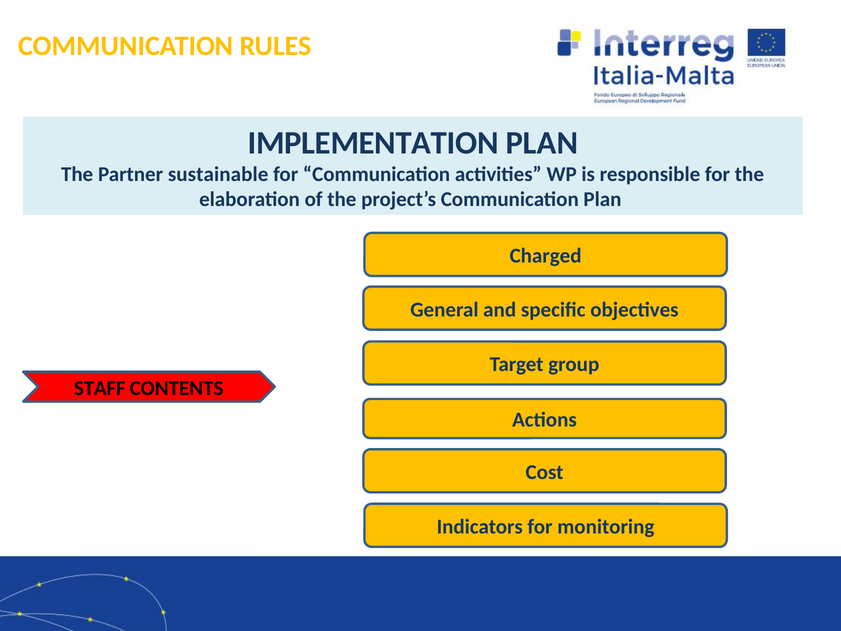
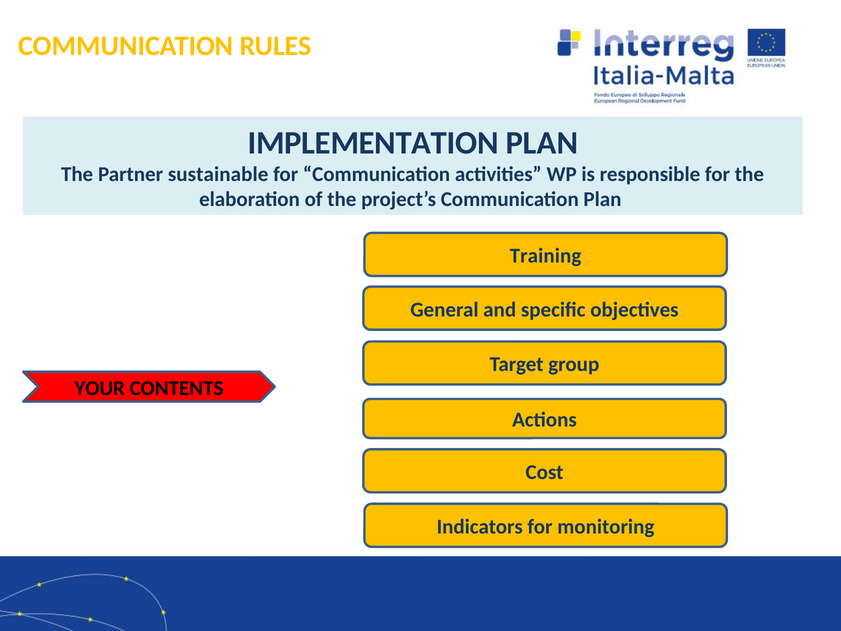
Charged: Charged -> Training (546, 256)
STAFF: STAFF -> YOUR (100, 388)
